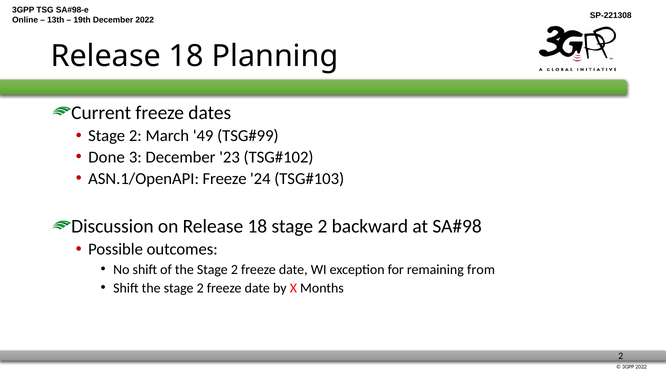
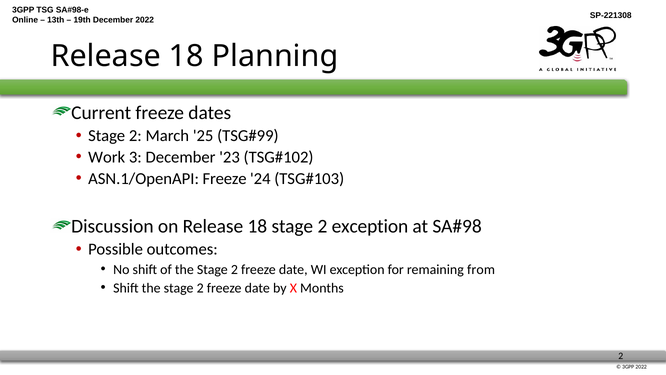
49: 49 -> 25 (203, 136)
Done: Done -> Work (107, 157)
2 backward: backward -> exception (370, 226)
